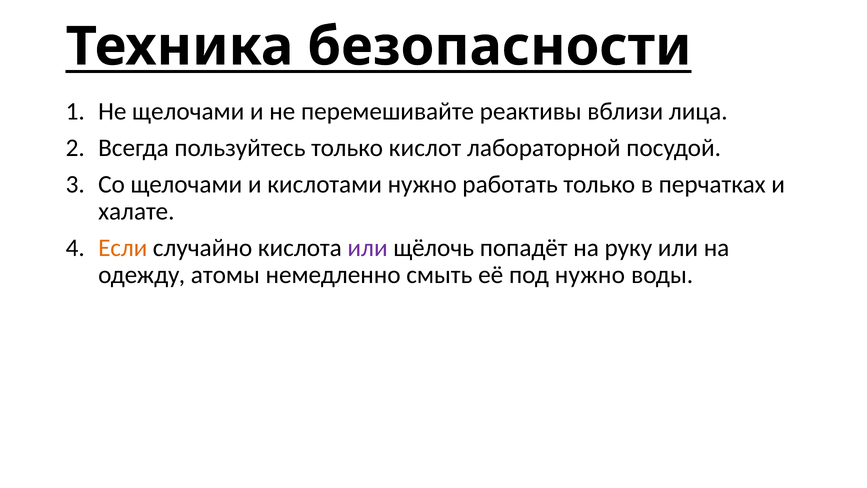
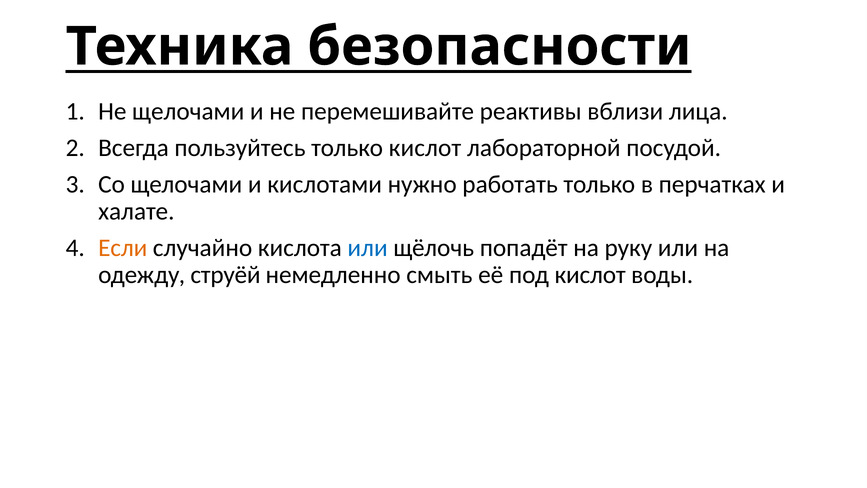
или colour: purple -> blue (368, 248)
атомы: атомы -> струёй (225, 275)
под нужно: нужно -> кислот (590, 275)
